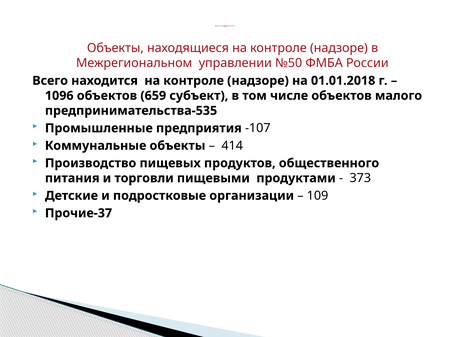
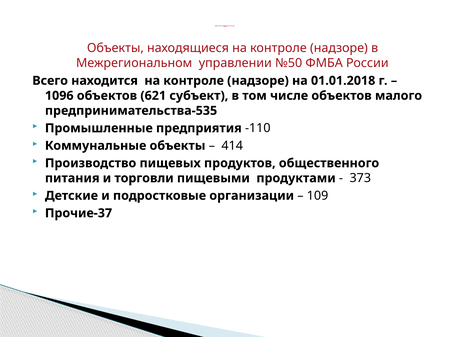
659: 659 -> 621 (153, 96)
-107: -107 -> -110 (258, 128)
